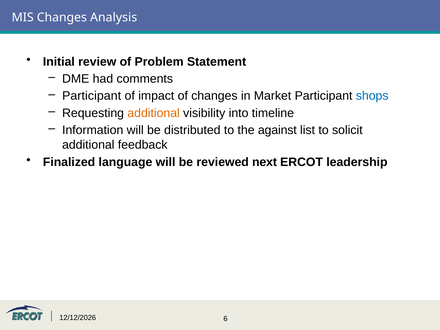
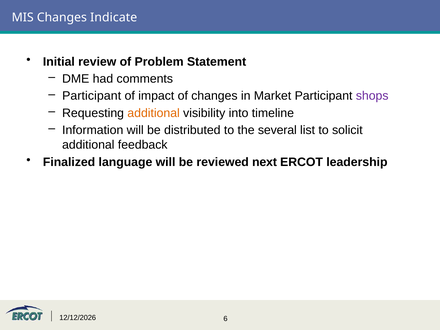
Analysis: Analysis -> Indicate (114, 17)
shops colour: blue -> purple (372, 96)
against: against -> several (277, 130)
